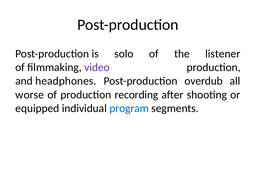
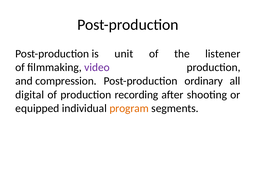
solo: solo -> unit (124, 54)
headphones: headphones -> compression (66, 81)
overdub: overdub -> ordinary (204, 81)
worse: worse -> digital (30, 95)
program colour: blue -> orange (129, 108)
